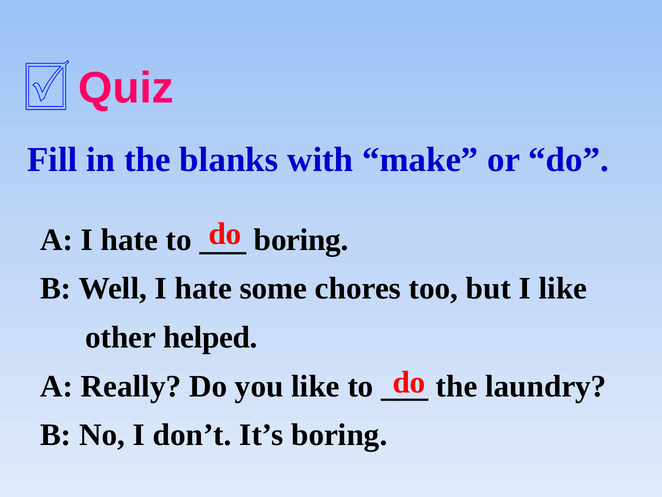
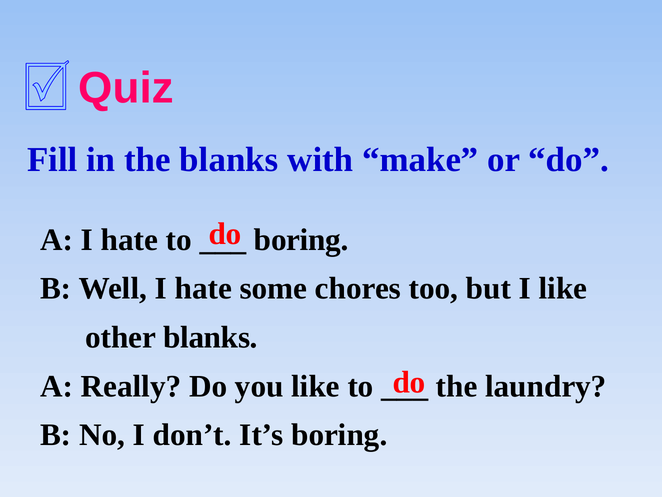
other helped: helped -> blanks (210, 337)
